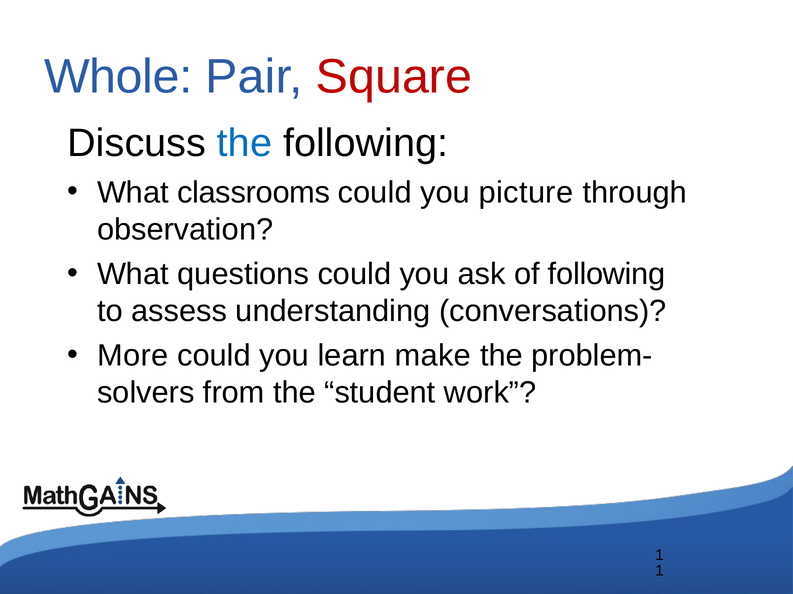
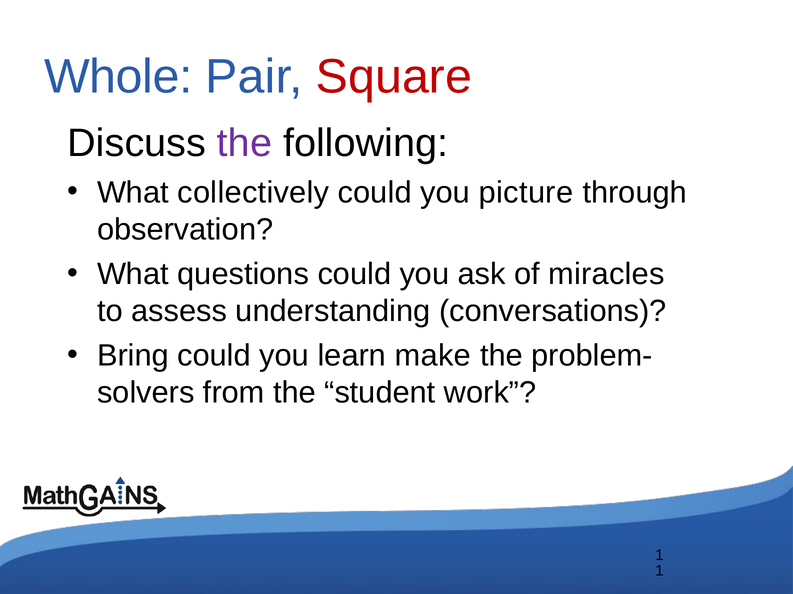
the colour: blue -> purple (245, 143)
classrooms: classrooms -> collectively (253, 193)
of following: following -> miracles (606, 274)
More: More -> Bring (133, 356)
